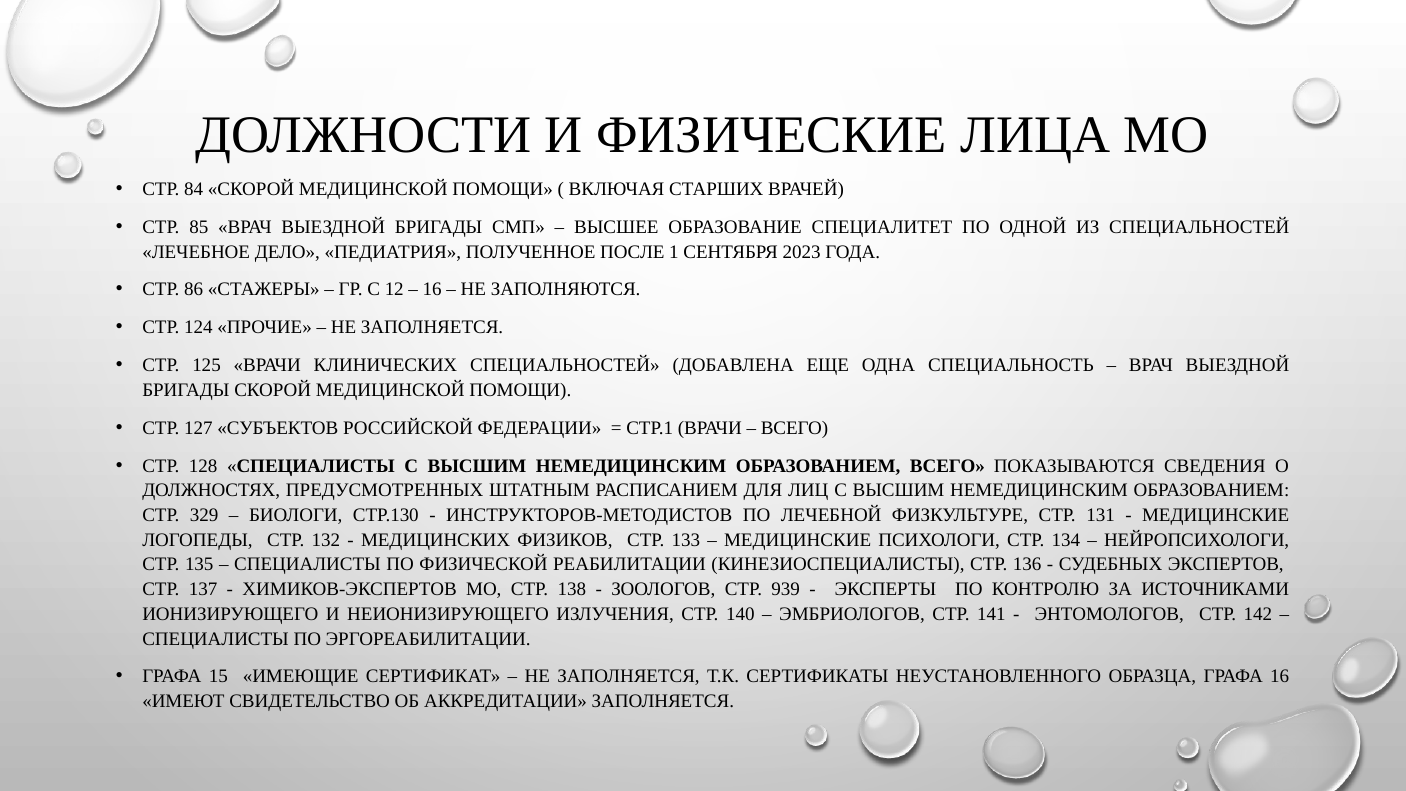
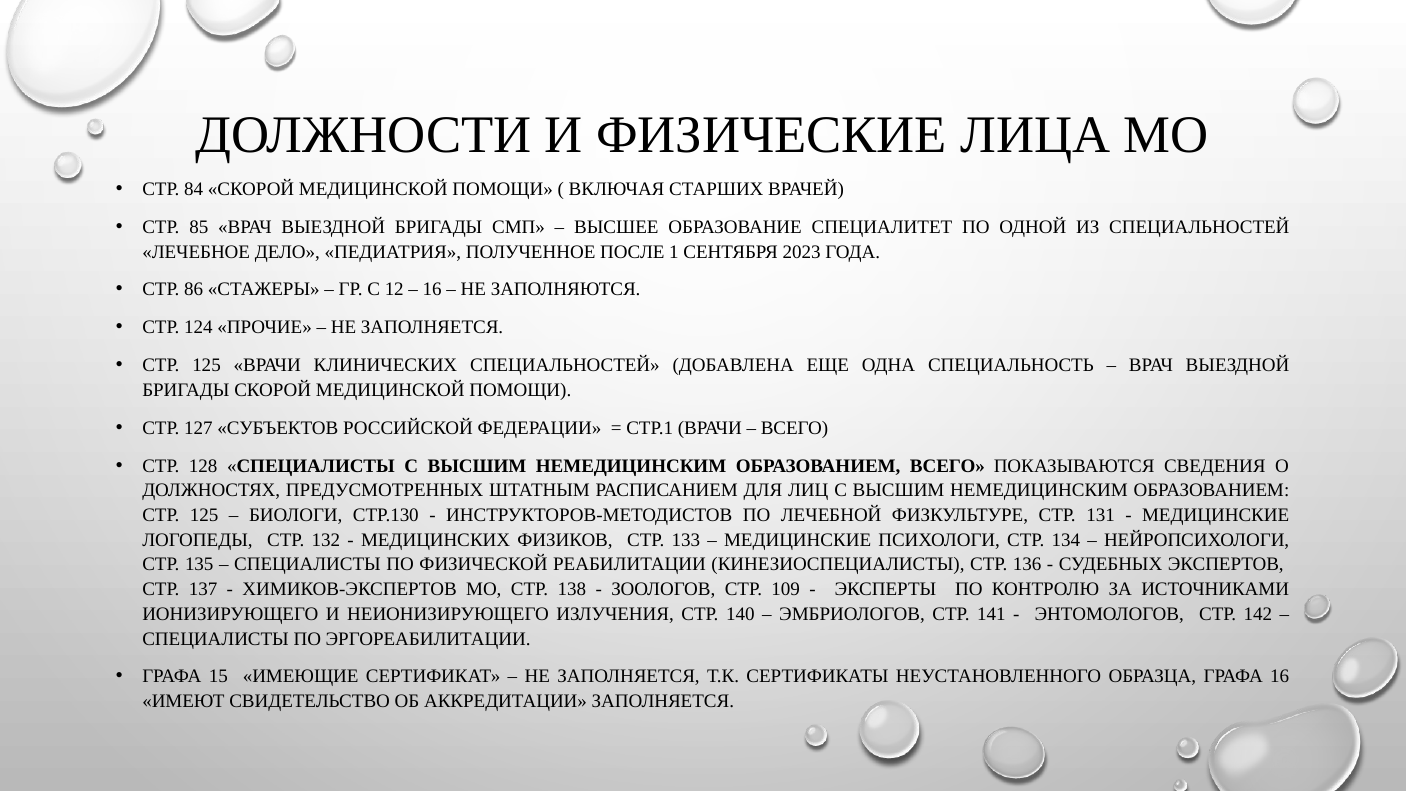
329: 329 -> 125 (204, 515)
939: 939 -> 109 (786, 589)
